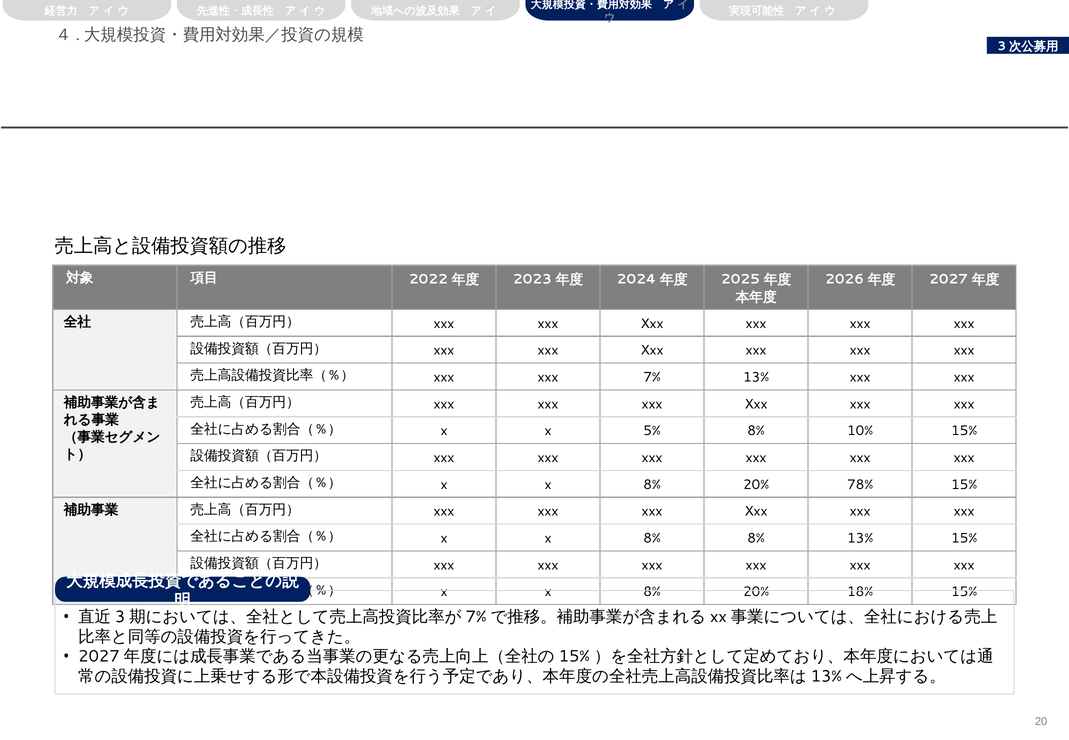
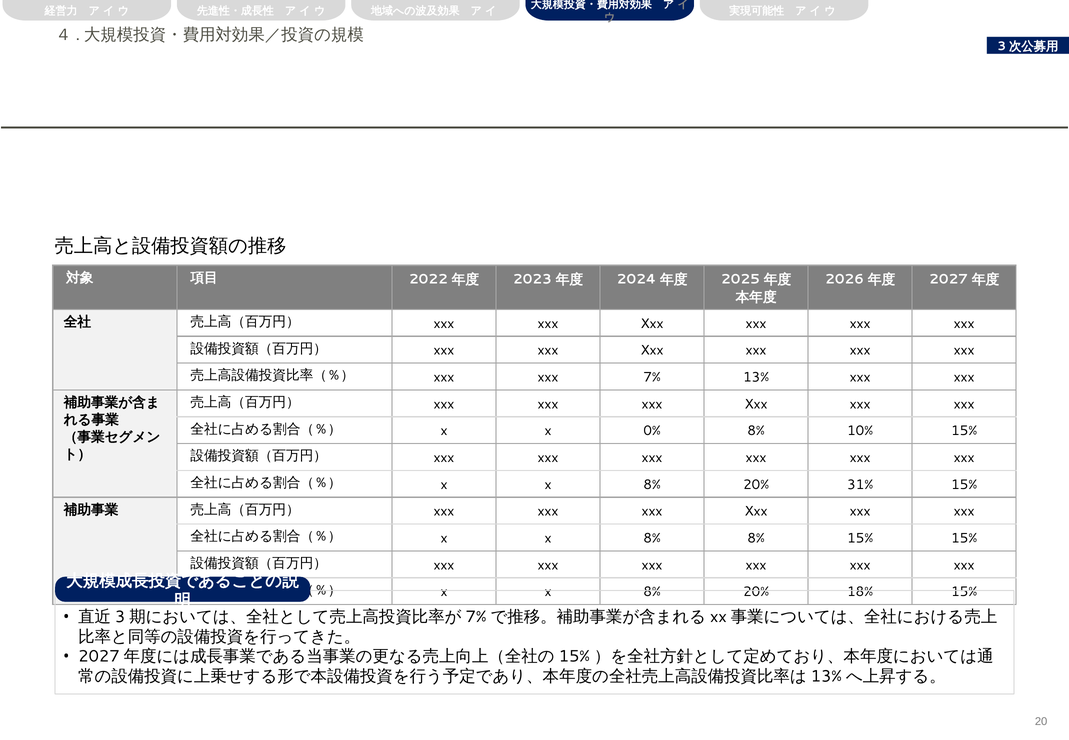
5%: 5% -> 0% (652, 431)
78%: 78% -> 31% (860, 485)
8% 13%: 13% -> 15% (860, 538)
